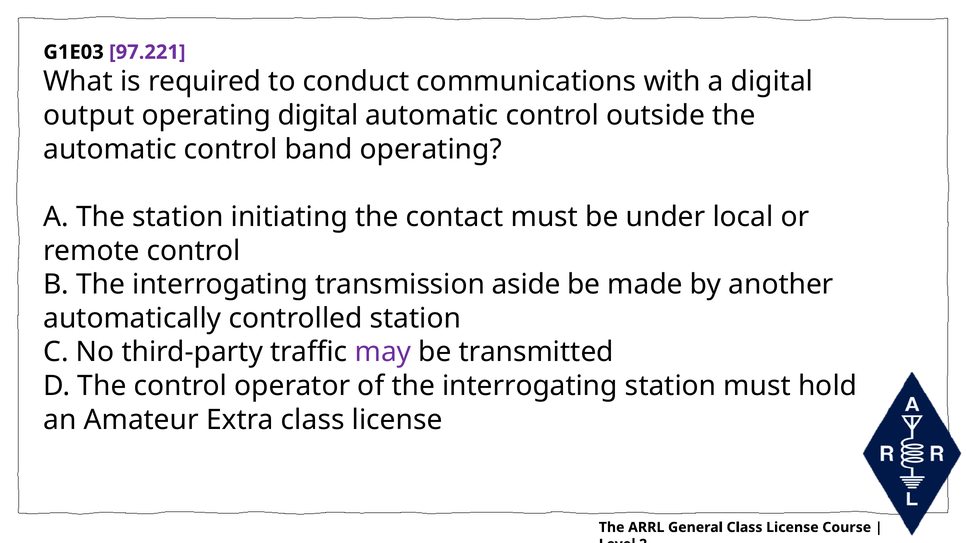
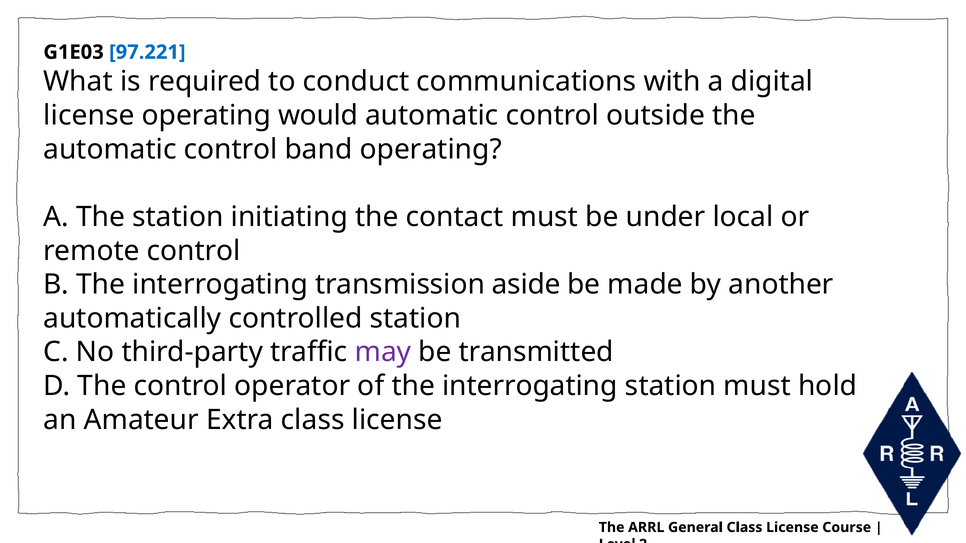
97.221 colour: purple -> blue (147, 52)
output: output -> license (89, 116)
operating digital: digital -> would (318, 116)
